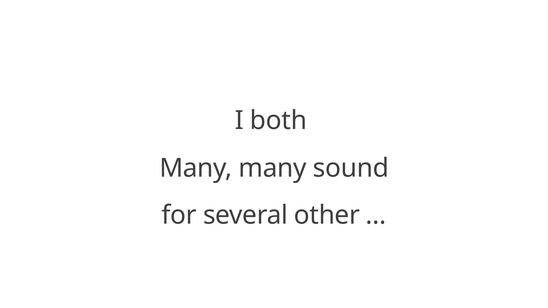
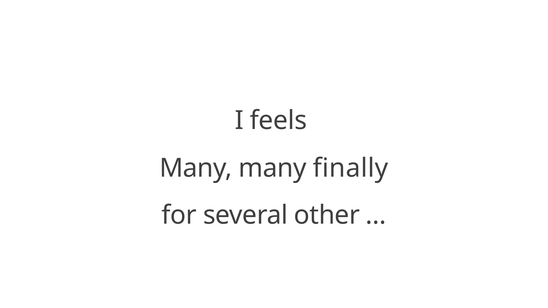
both: both -> feels (278, 121)
sound: sound -> finally (351, 168)
